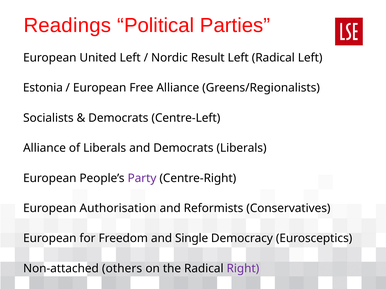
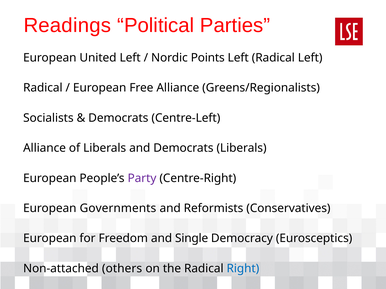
Result: Result -> Points (208, 58)
Estonia: Estonia -> Radical (43, 88)
Authorisation: Authorisation -> Governments (118, 209)
Right colour: purple -> blue (243, 269)
